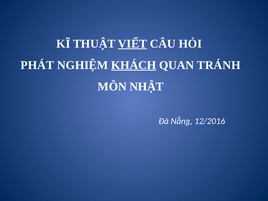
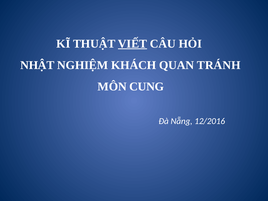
PHÁT: PHÁT -> NHẬT (37, 65)
KHÁCH underline: present -> none (134, 65)
NHẬT: NHẬT -> CUNG (147, 87)
